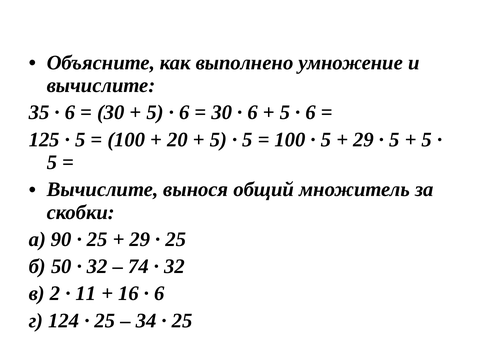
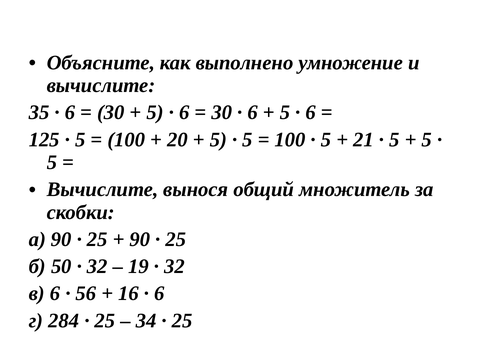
29: 29 -> 21 (364, 140)
29: 29 -> 90 (140, 240)
74: 74 -> 19 (138, 267)
в 2: 2 -> 6 (55, 294)
11: 11 -> 56 (86, 294)
124: 124 -> 284 (64, 321)
